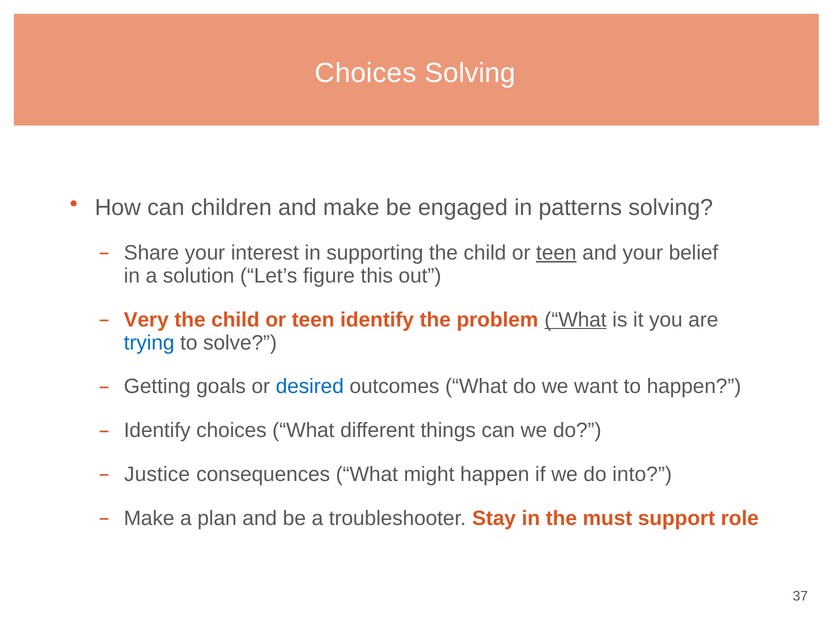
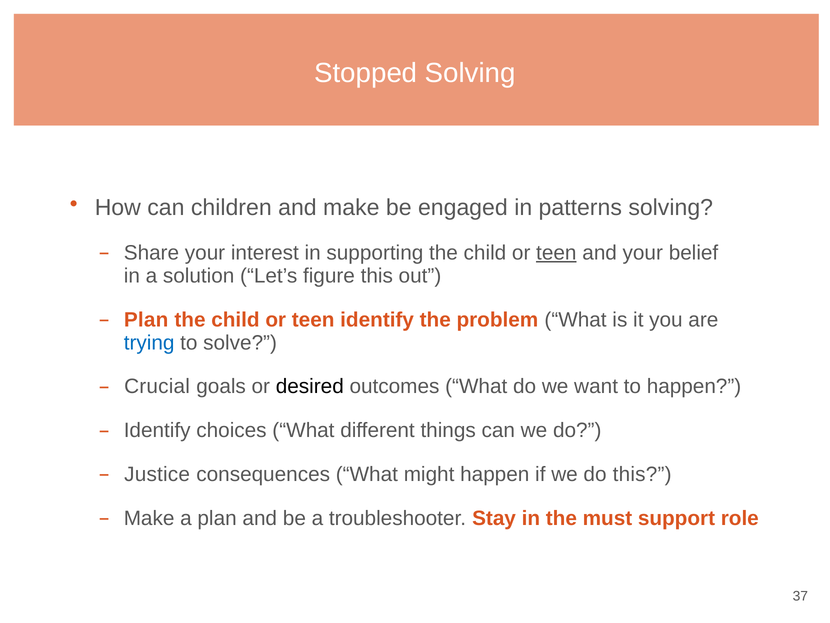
Choices: Choices -> Stopped (366, 73)
Very: Very -> Plan (146, 319)
What underline: present -> none (576, 319)
Getting: Getting -> Crucial (157, 386)
desired colour: blue -> black (310, 386)
do into: into -> this (642, 474)
